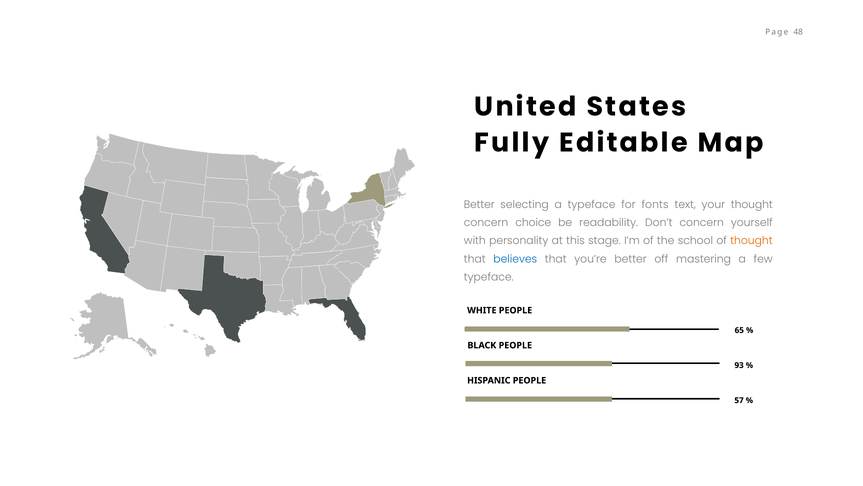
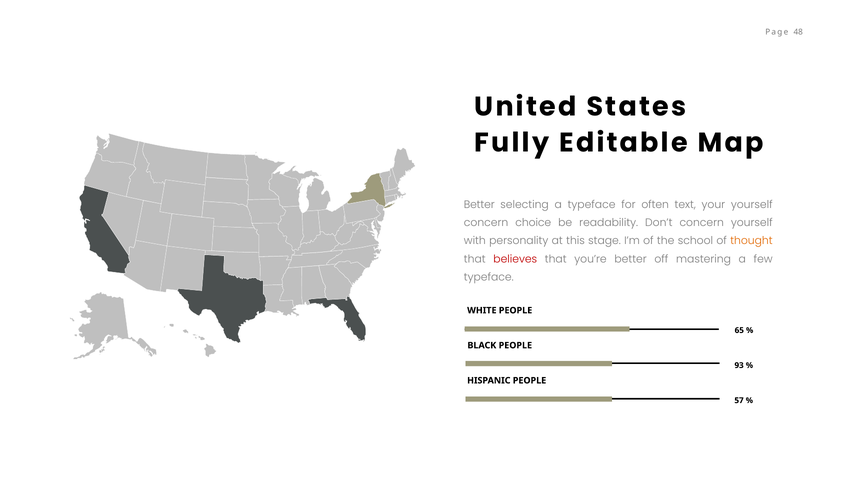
fonts: fonts -> often (655, 204)
your thought: thought -> yourself (752, 204)
believes colour: blue -> red (515, 259)
